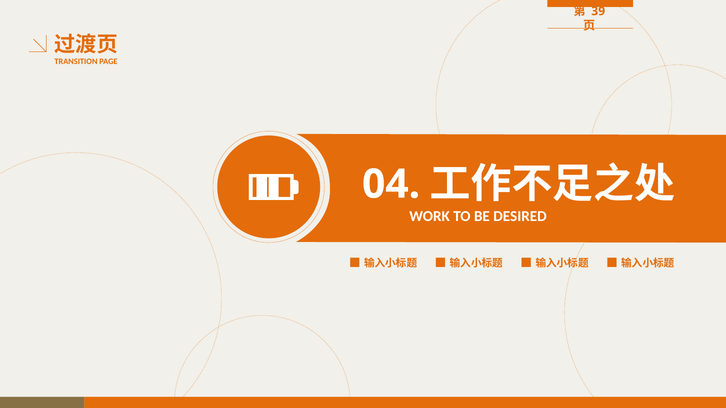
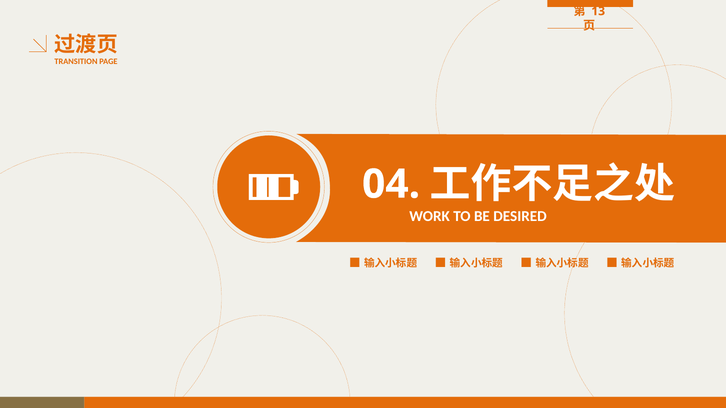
39: 39 -> 13 (598, 11)
